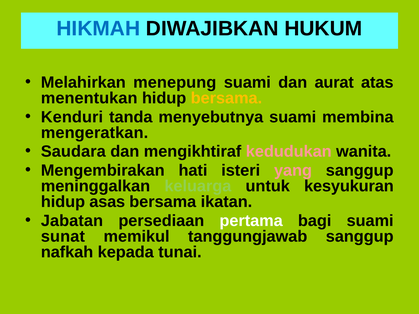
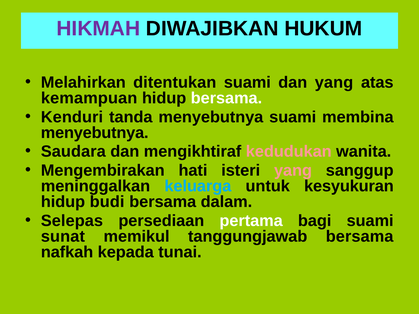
HIKMAH colour: blue -> purple (98, 29)
menepung: menepung -> ditentukan (175, 83)
dan aurat: aurat -> yang (334, 83)
menentukan: menentukan -> kemampuan (89, 98)
bersama colour: yellow -> white (226, 98)
mengeratkan: mengeratkan -> menyebutnya (95, 133)
keluarga colour: light green -> light blue (198, 186)
asas: asas -> budi (107, 202)
ikatan: ikatan -> dalam (226, 202)
Jabatan: Jabatan -> Selepas (72, 221)
tanggungjawab sanggup: sanggup -> bersama (360, 237)
